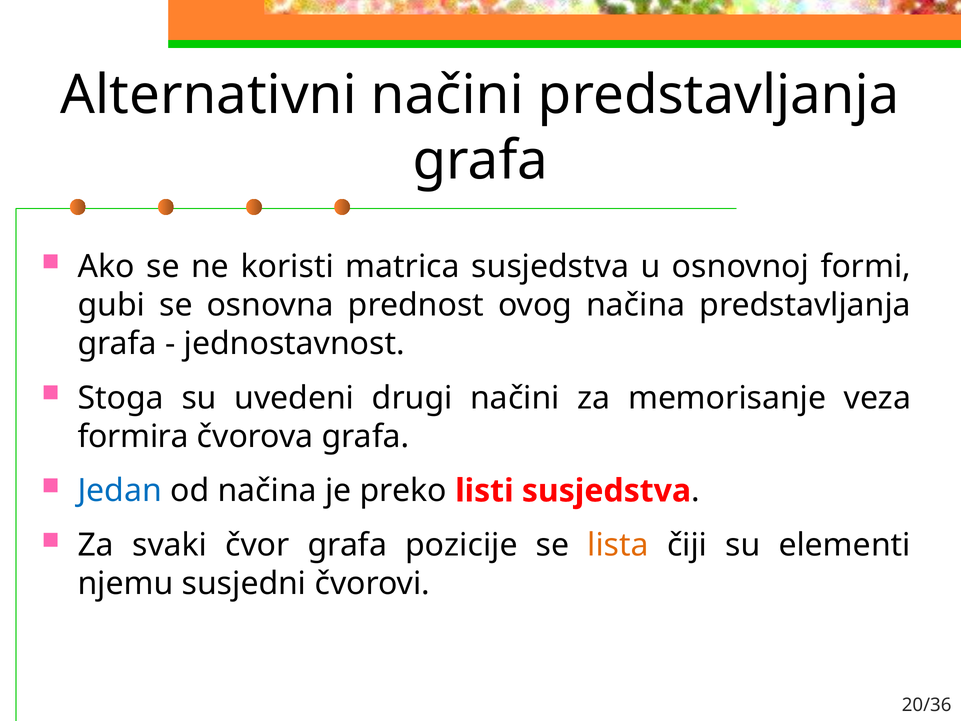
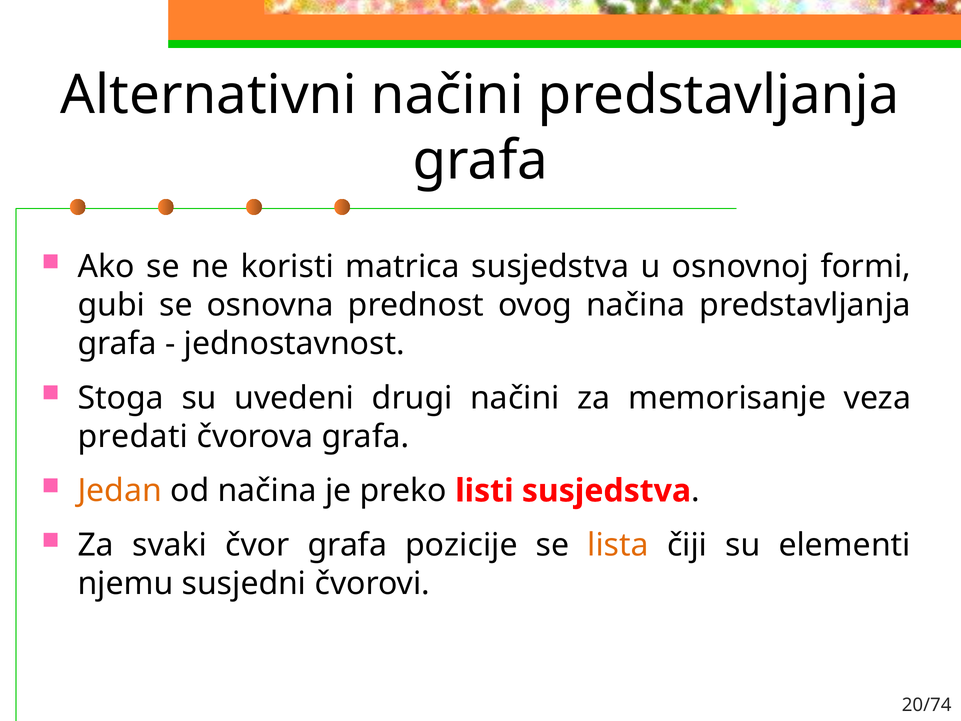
formira: formira -> predati (133, 436)
Jedan colour: blue -> orange (120, 491)
20/36: 20/36 -> 20/74 (927, 705)
